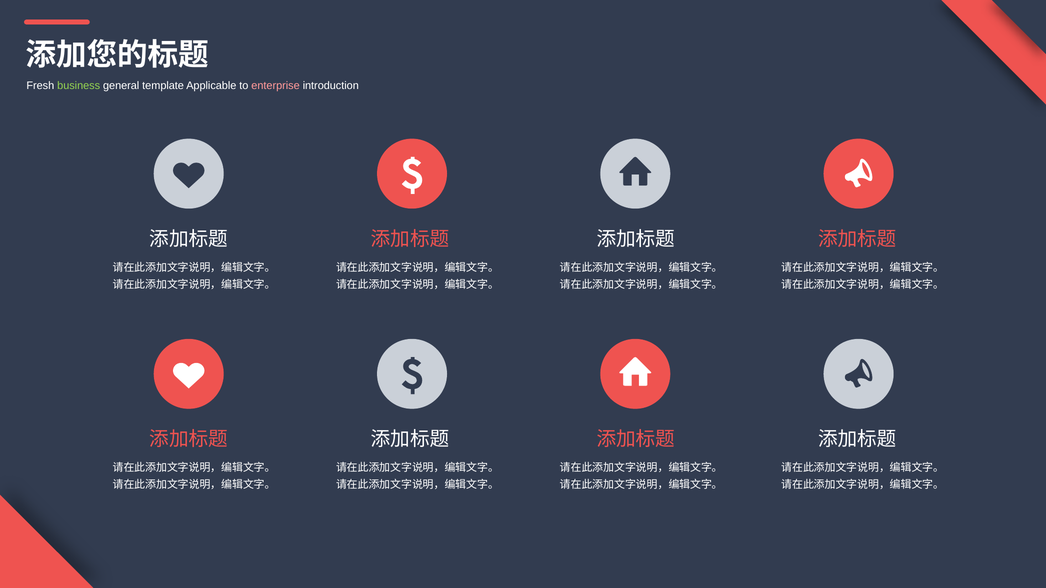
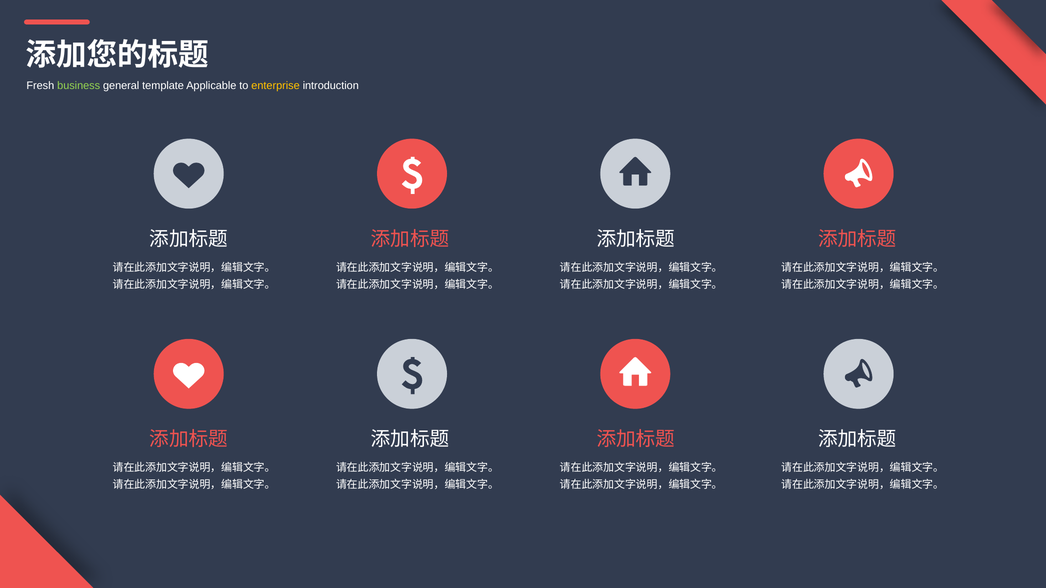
enterprise colour: pink -> yellow (276, 86)
